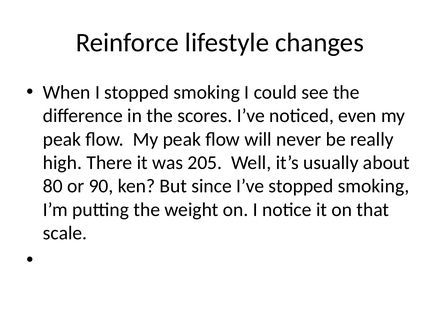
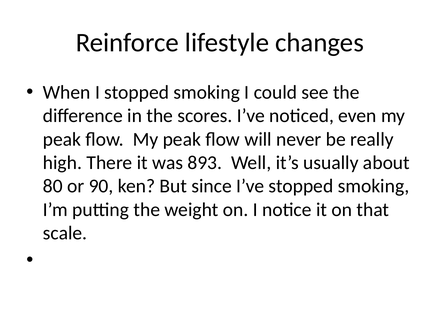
205: 205 -> 893 (205, 163)
